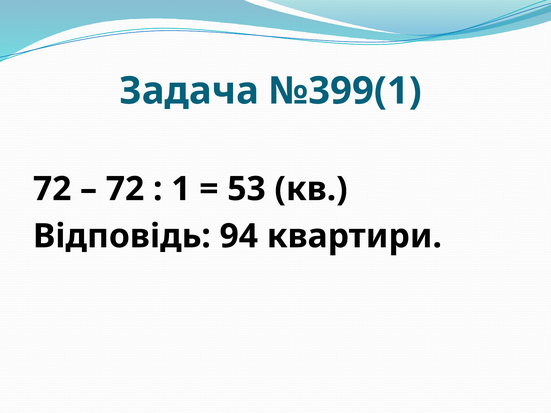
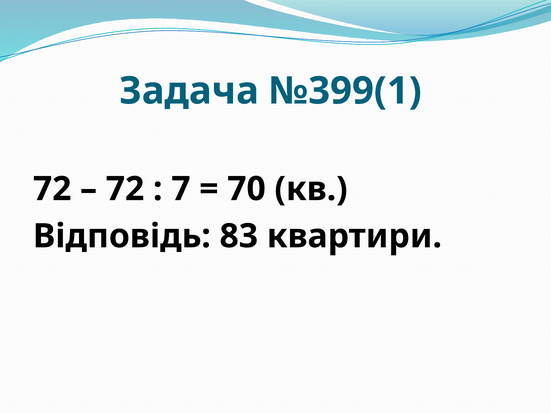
1: 1 -> 7 (181, 189)
53: 53 -> 70 (246, 189)
94: 94 -> 83 (239, 236)
